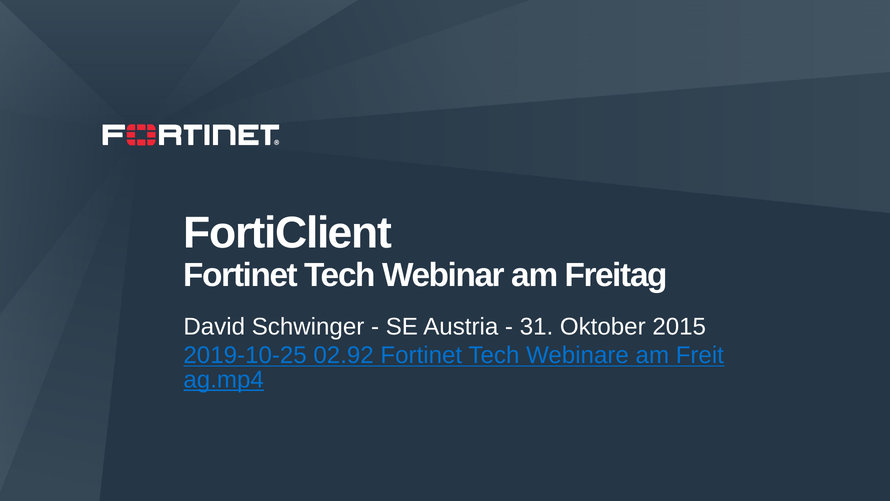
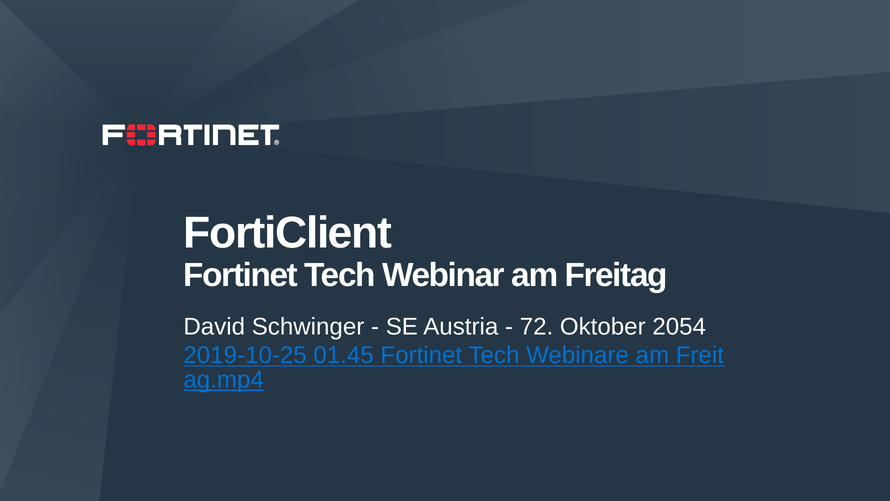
31: 31 -> 72 (536, 326)
2015: 2015 -> 2054 (679, 326)
02.92: 02.92 -> 01.45 (344, 355)
